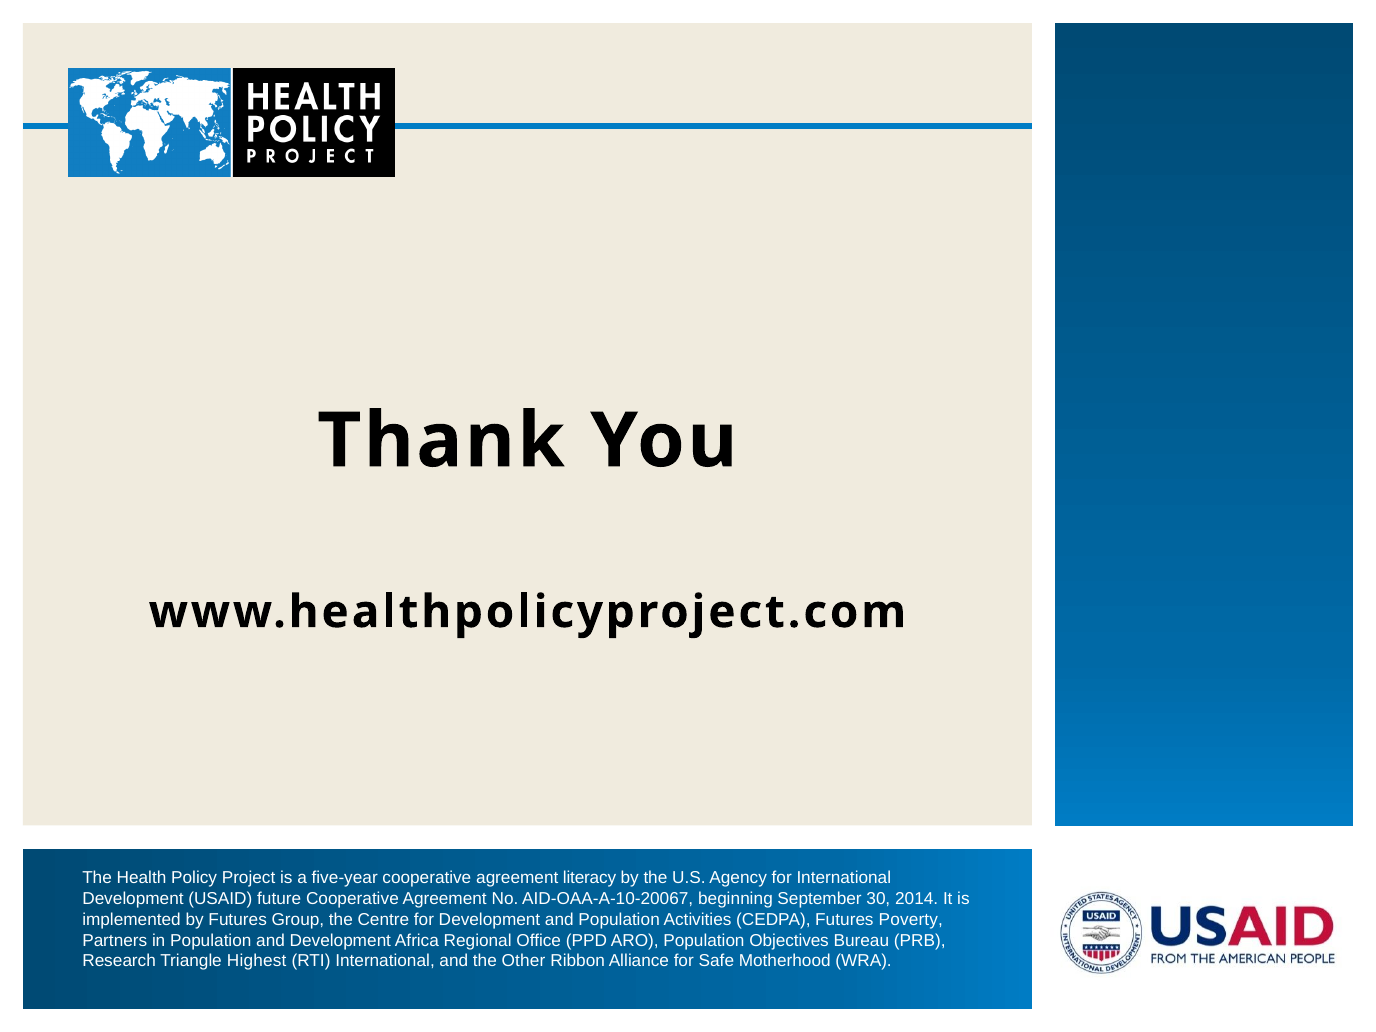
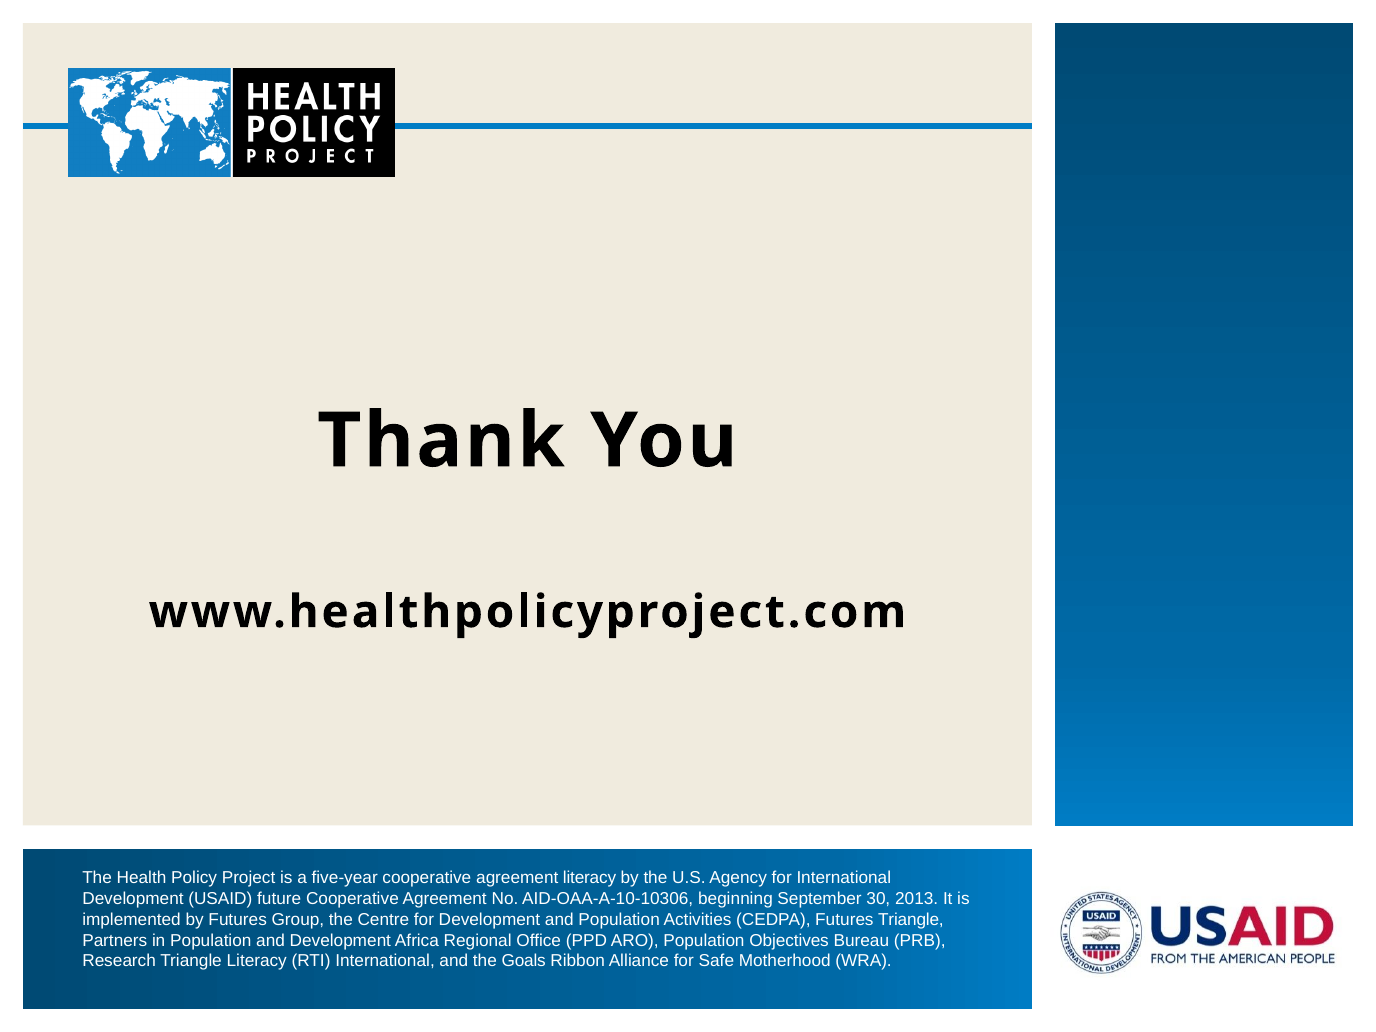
AID-OAA-A-10-20067: AID-OAA-A-10-20067 -> AID-OAA-A-10-10306 (608, 899)
2014: 2014 -> 2013 (917, 899)
Futures Poverty: Poverty -> Triangle (911, 920)
Triangle Highest: Highest -> Literacy (257, 961)
Other: Other -> Goals (524, 961)
